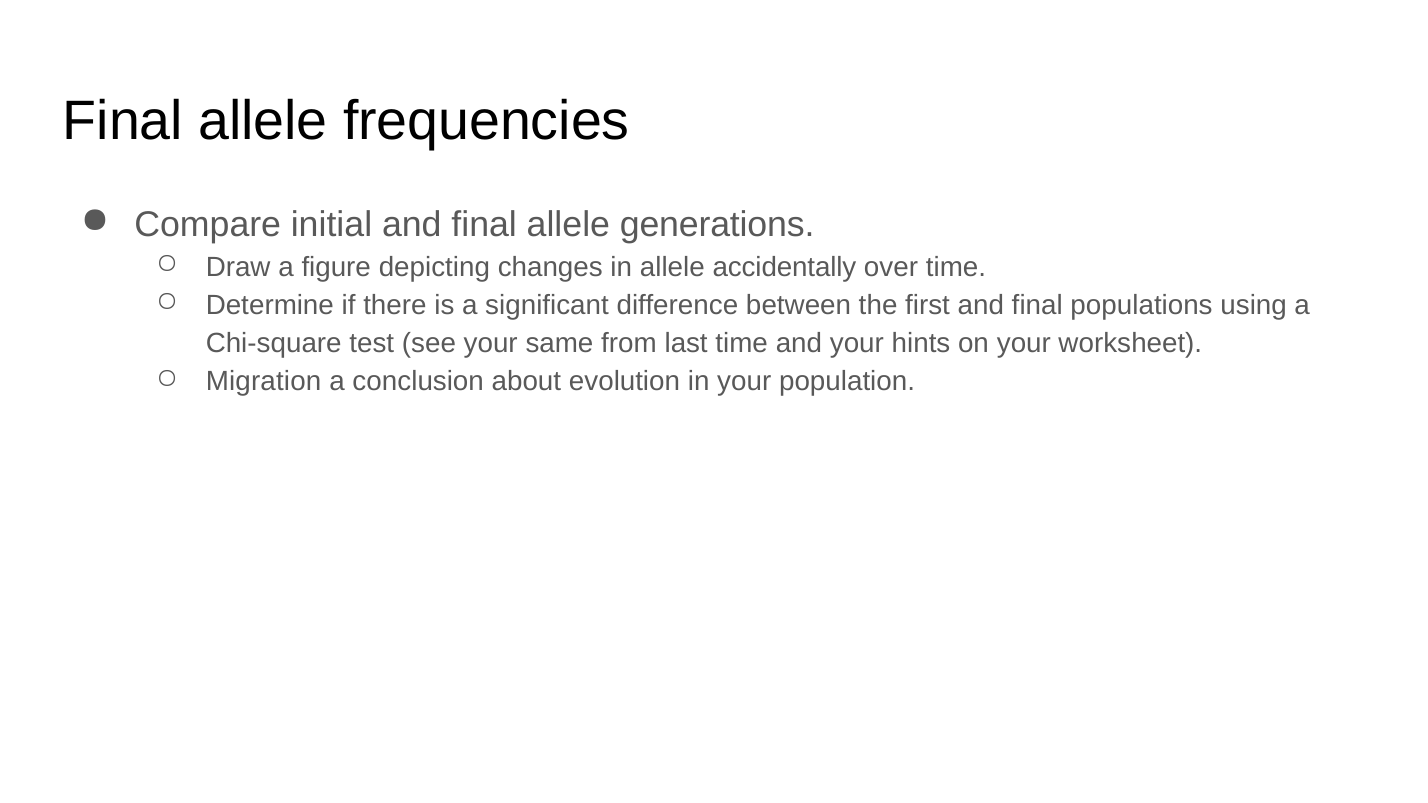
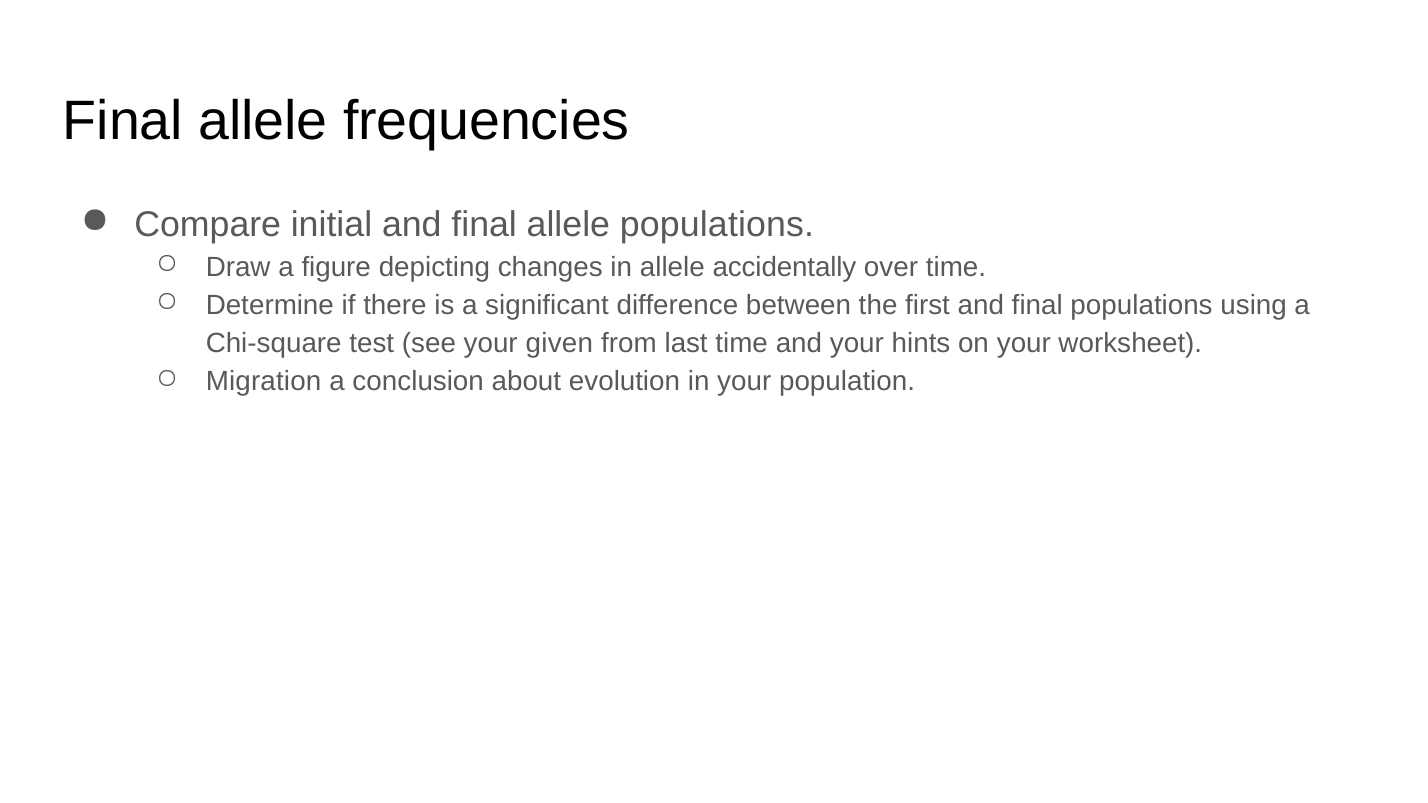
allele generations: generations -> populations (717, 225)
same: same -> given (559, 344)
